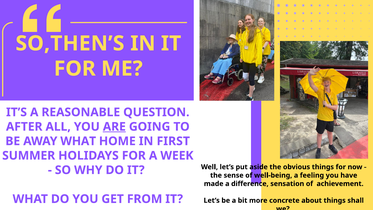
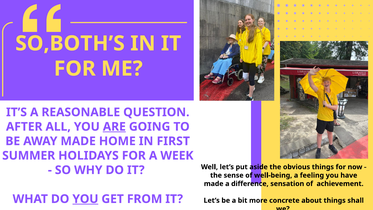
SO,THEN’S: SO,THEN’S -> SO,BOTH’S (70, 43)
AWAY WHAT: WHAT -> MADE (78, 141)
YOU underline: none -> present (85, 199)
